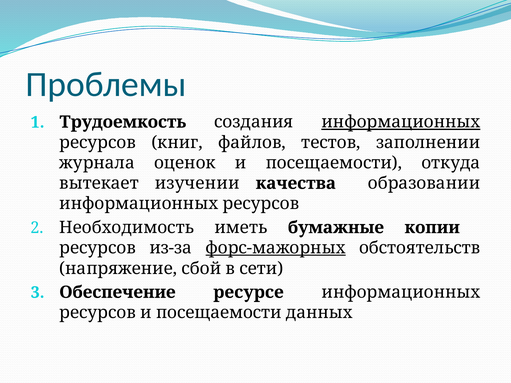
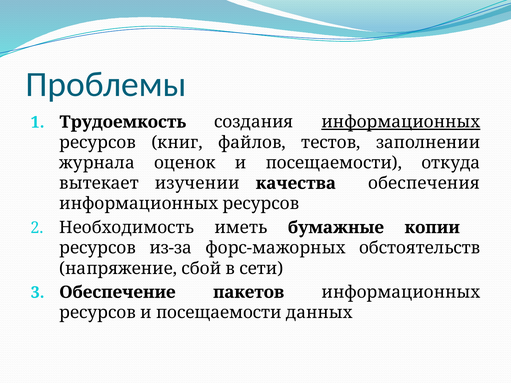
образовании: образовании -> обеспечения (424, 183)
форс-мажорных underline: present -> none (276, 248)
ресурсе: ресурсе -> пакетов (249, 292)
